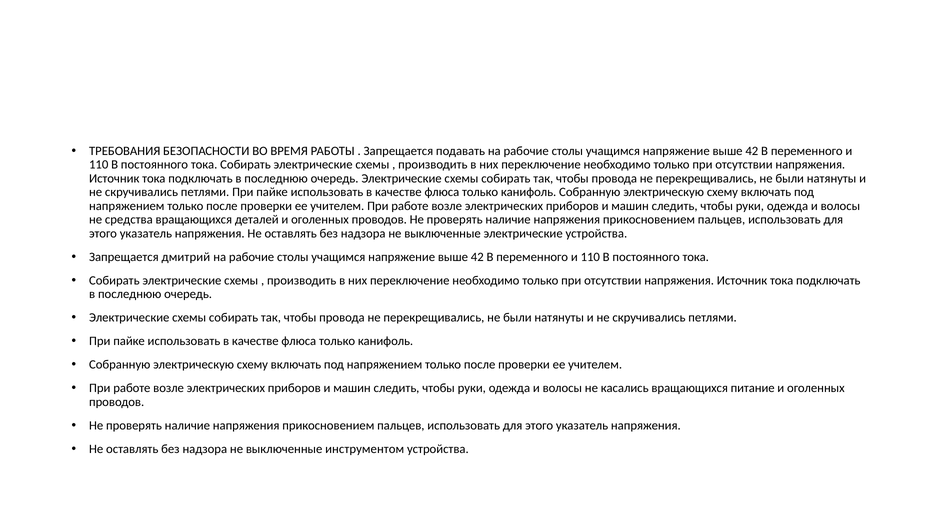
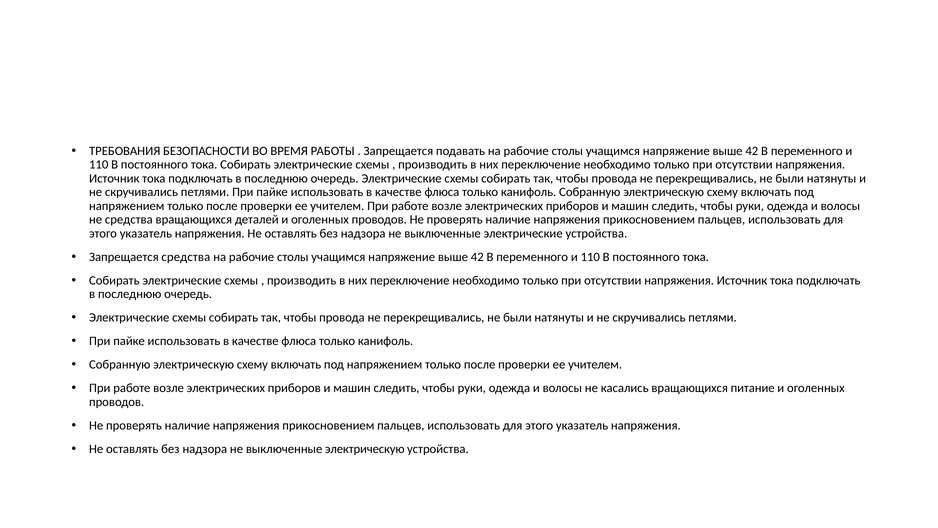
Запрещается дмитрий: дмитрий -> средства (186, 257)
выключенные инструментом: инструментом -> электрическую (365, 449)
